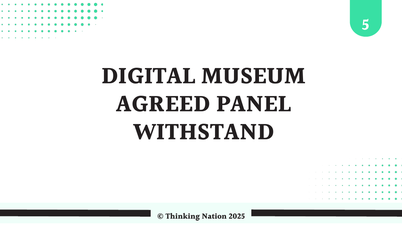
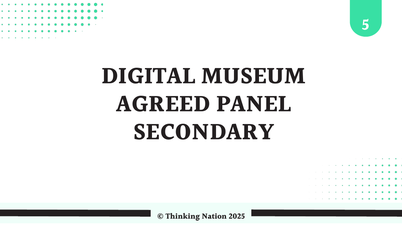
WITHSTAND: WITHSTAND -> SECONDARY (204, 133)
